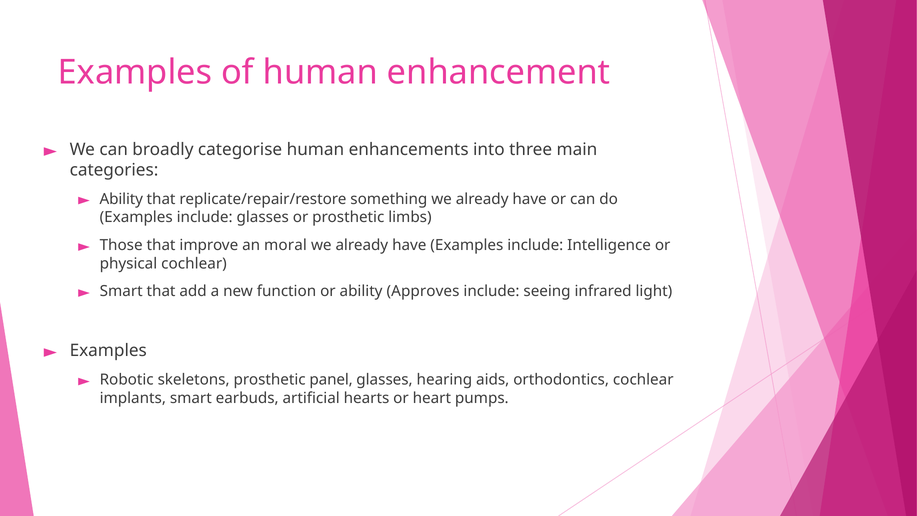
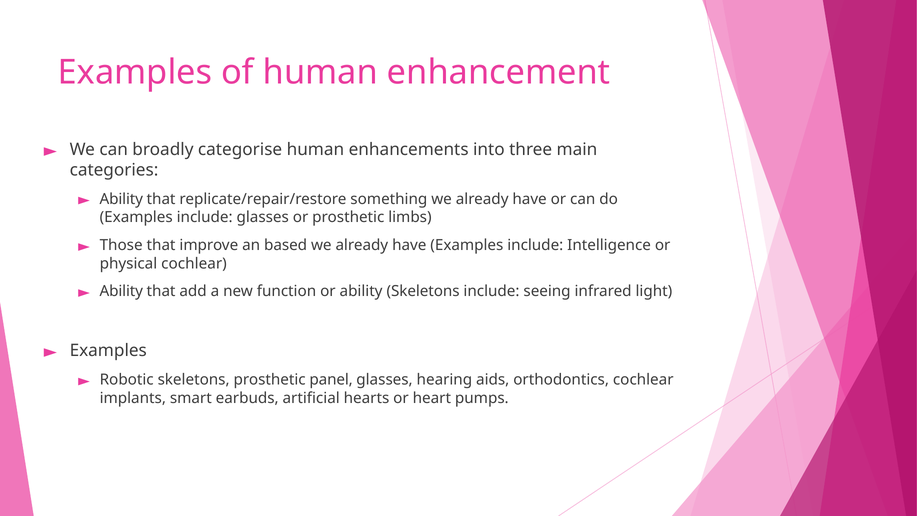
moral: moral -> based (286, 245)
Smart: Smart -> Ability (121, 291)
ability Approves: Approves -> Skeletons (423, 291)
